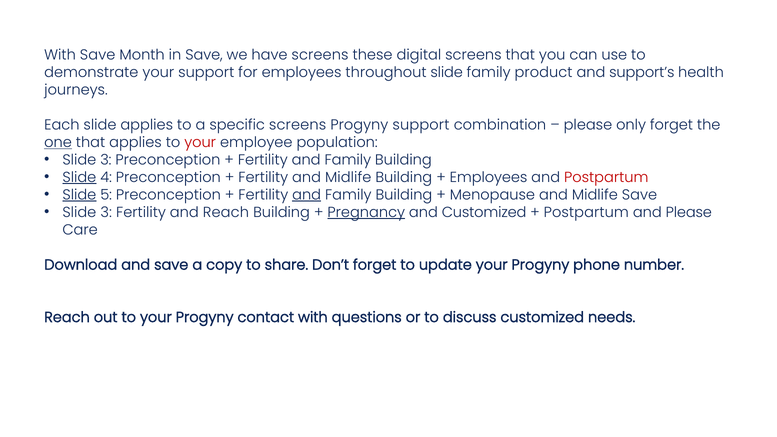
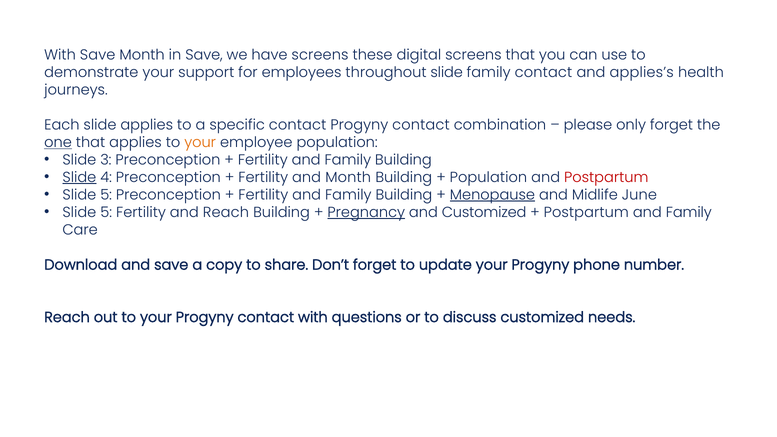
family product: product -> contact (543, 73)
support’s: support’s -> applies’s (642, 73)
specific screens: screens -> contact (298, 125)
support: support -> contact (421, 125)
your colour: red -> orange (200, 142)
Fertility and Midlife: Midlife -> Month (348, 177)
Employees: Employees -> Population (488, 177)
Slide underline: present -> none (79, 195)
and underline: present -> none (307, 195)
Menopause underline: none -> present (492, 195)
Midlife Save: Save -> June (639, 195)
3: 3 -> 5 (106, 212)
Please: Please -> Family (689, 212)
